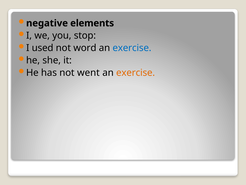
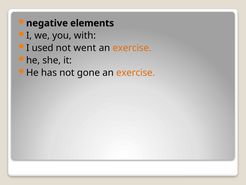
stop: stop -> with (85, 35)
word: word -> went (85, 48)
exercise colour: blue -> orange (132, 48)
went: went -> gone (88, 72)
